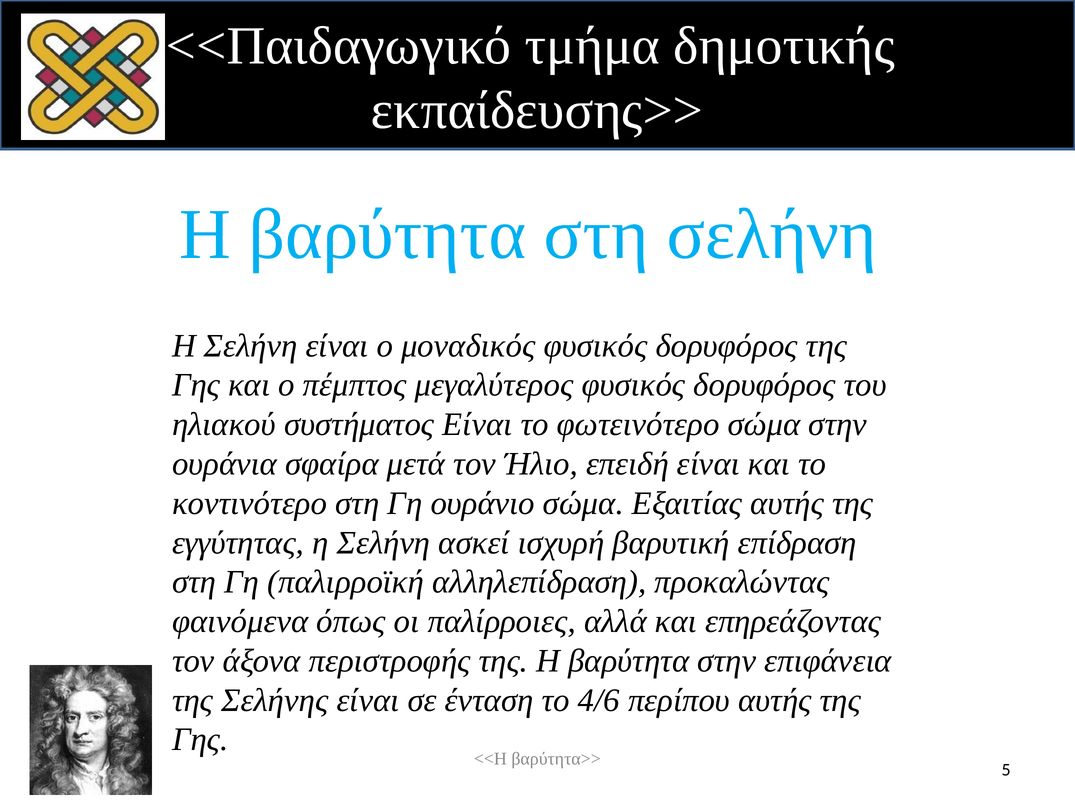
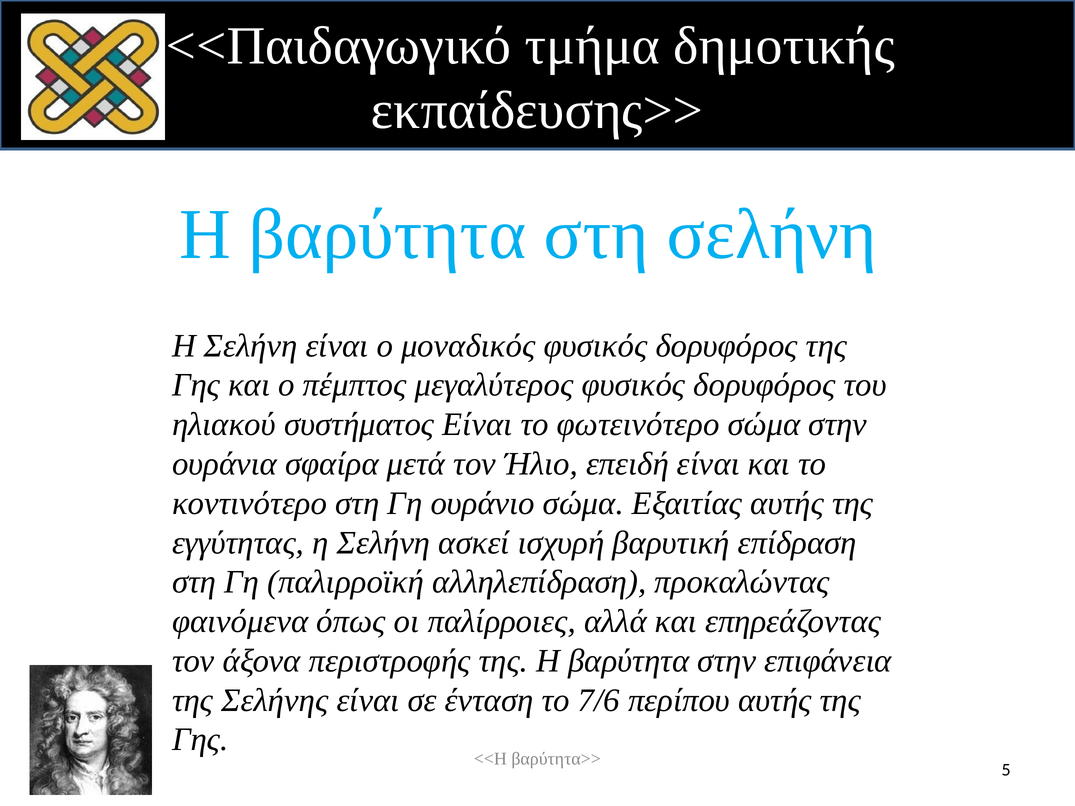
4/6: 4/6 -> 7/6 (599, 700)
